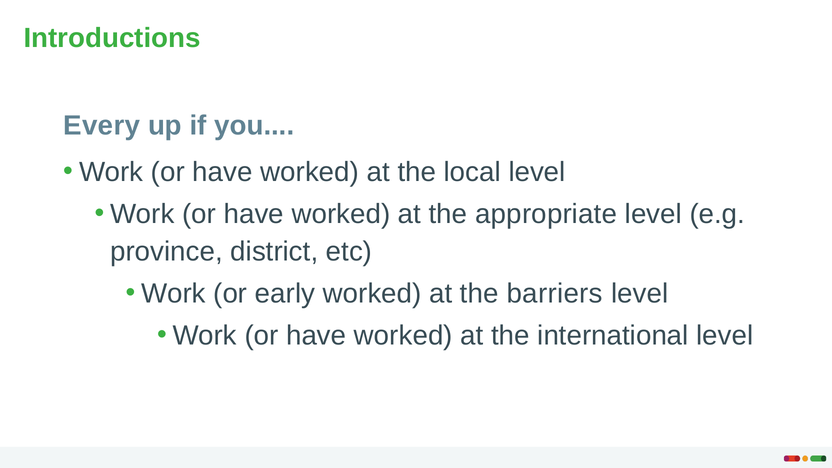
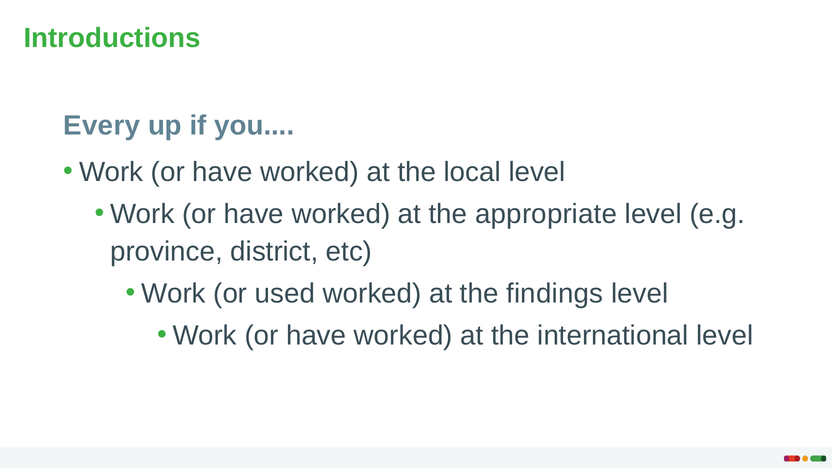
early: early -> used (285, 294)
barriers: barriers -> findings (555, 294)
